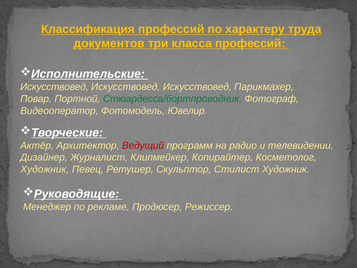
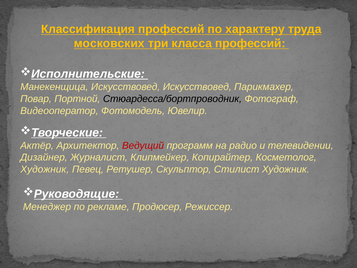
документов: документов -> московских (109, 44)
Искусствовед: Искусствовед -> Манекенщица (54, 87)
Стюардесса/бортпроводник colour: green -> black (172, 99)
